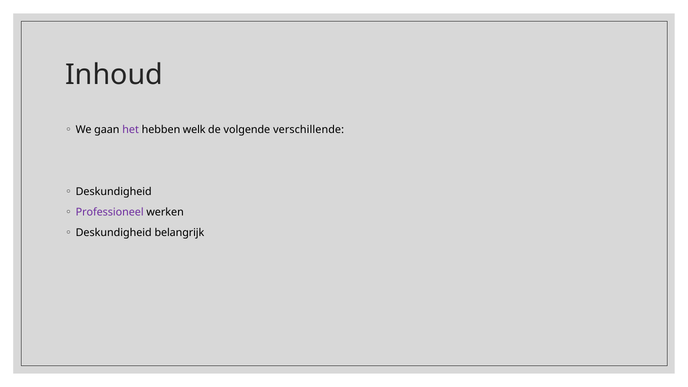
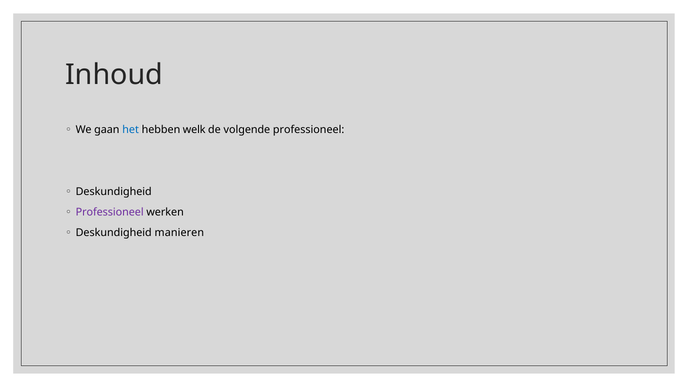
het colour: purple -> blue (131, 130)
volgende verschillende: verschillende -> professioneel (309, 130)
belangrijk: belangrijk -> manieren (179, 233)
